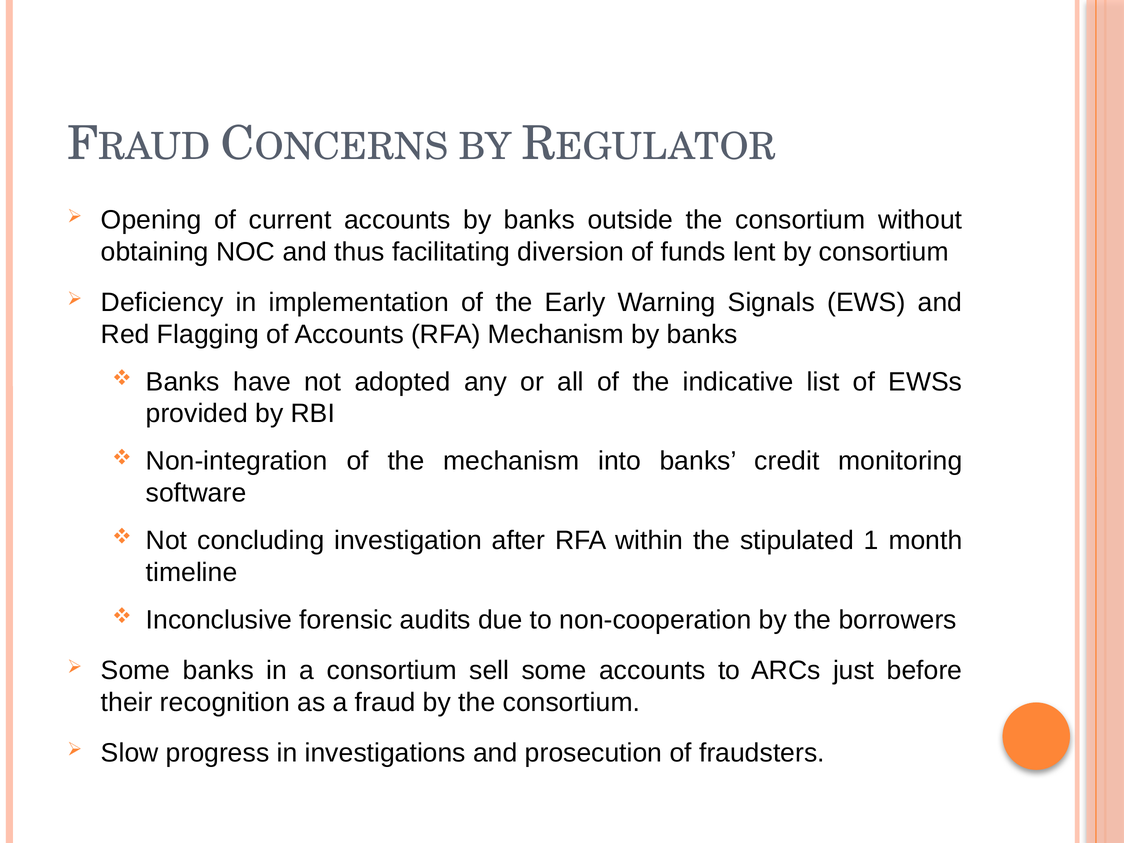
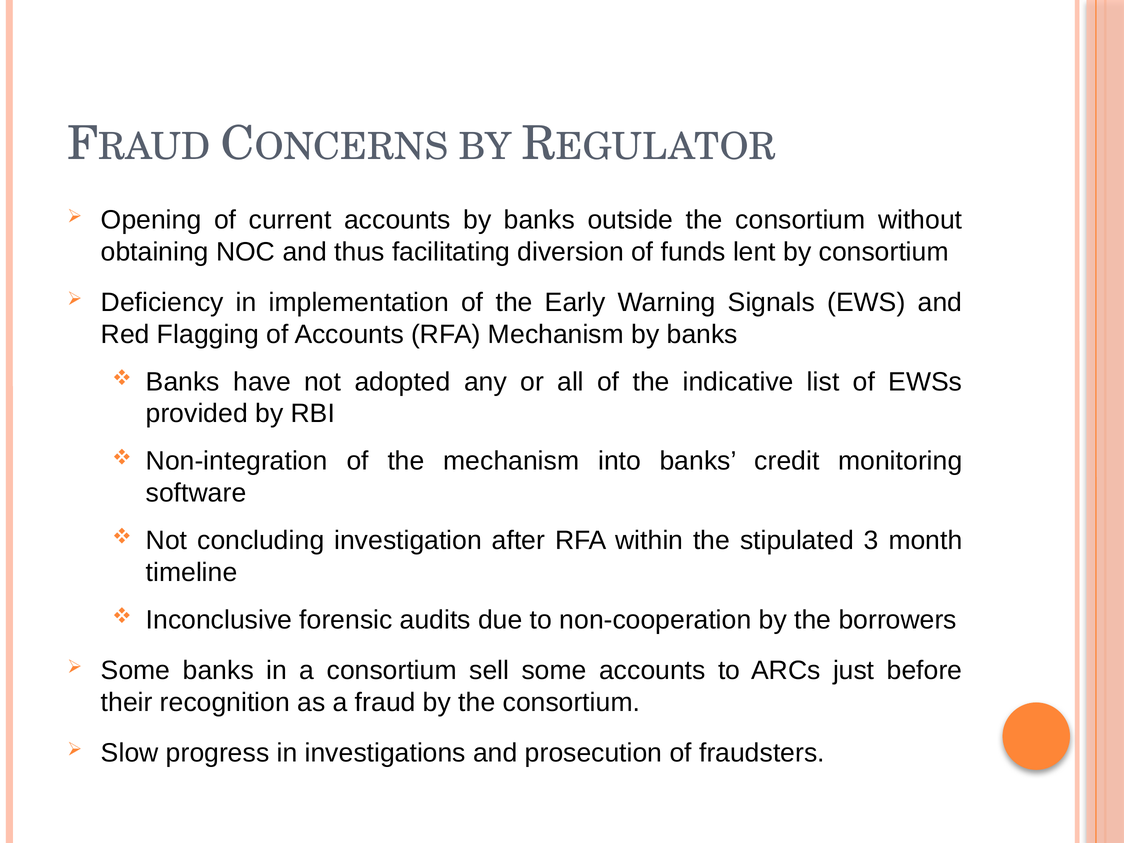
1: 1 -> 3 (871, 541)
